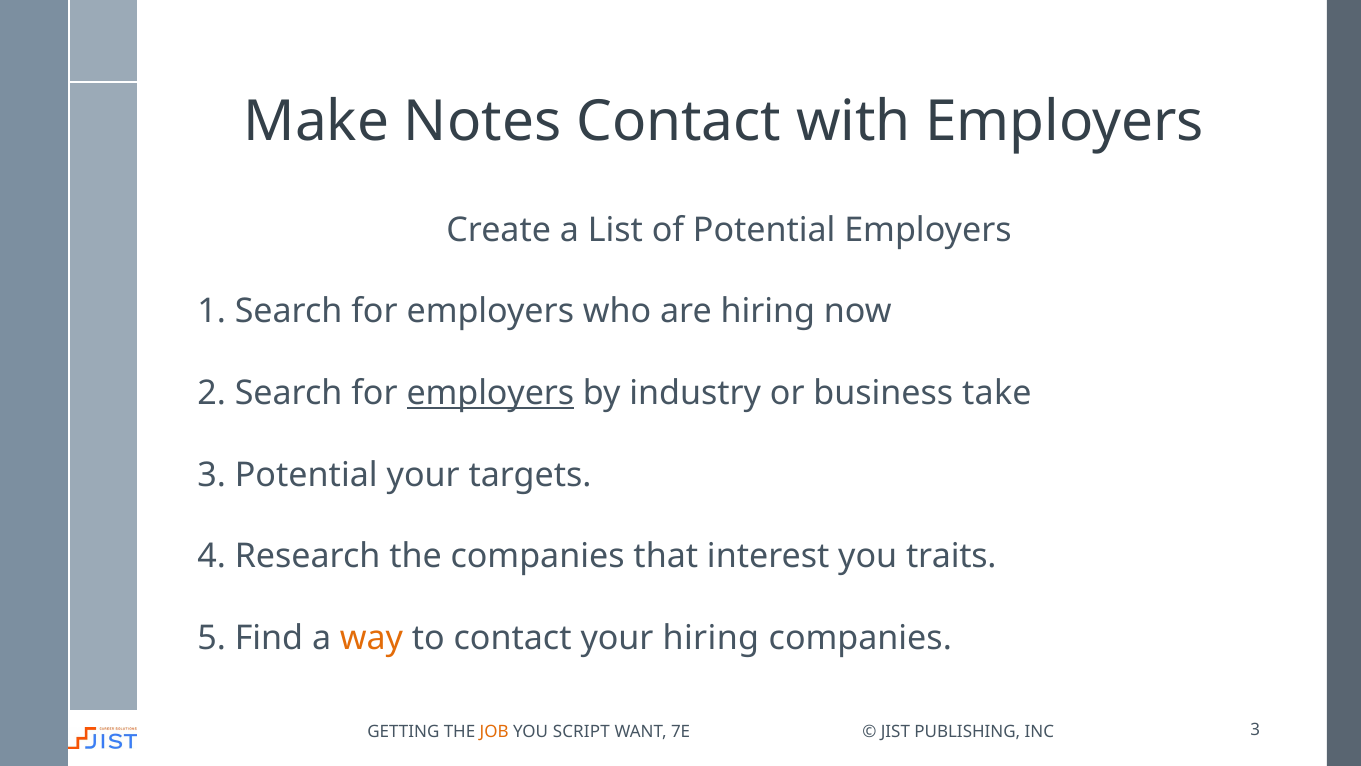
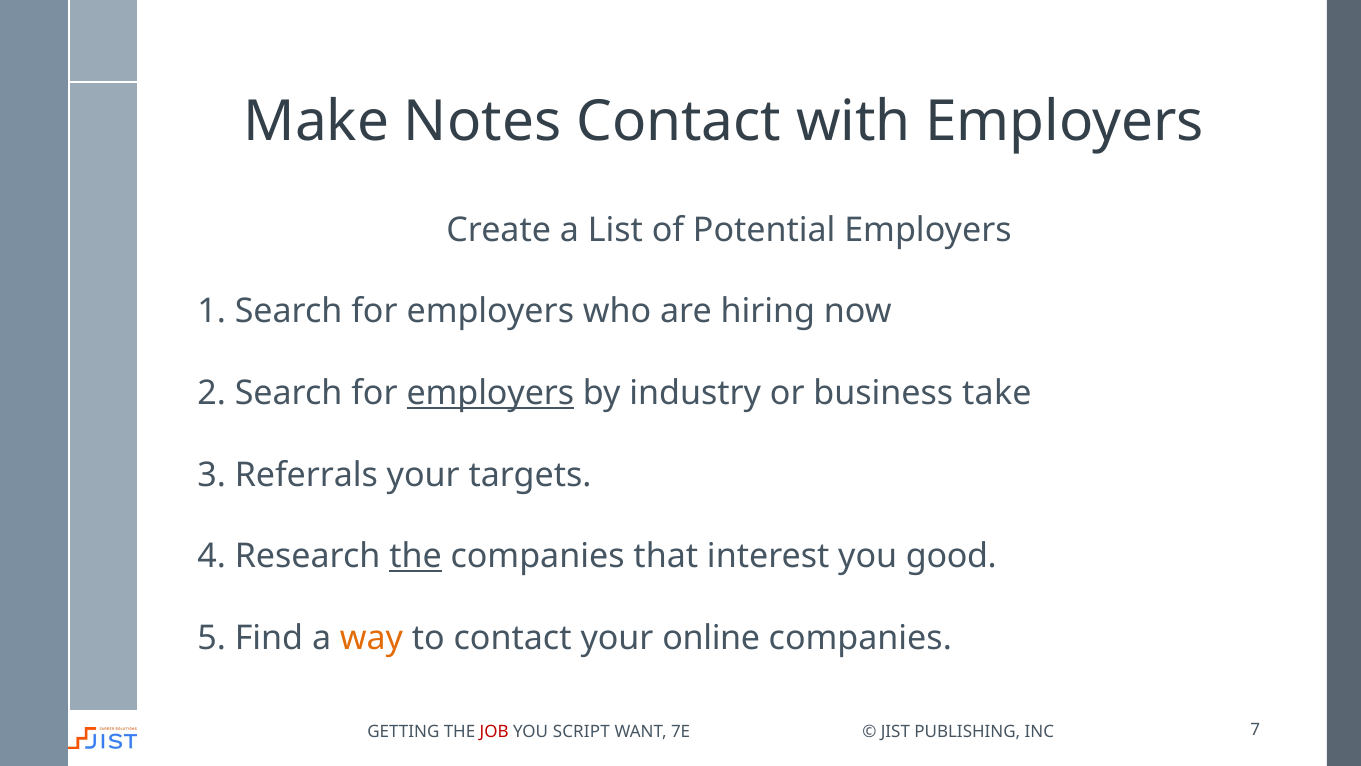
3 Potential: Potential -> Referrals (306, 475)
the underline: none -> present (416, 557)
traits: traits -> good (951, 557)
your hiring: hiring -> online (711, 638)
JOB colour: orange -> red (494, 731)
INC 3: 3 -> 7 (1255, 730)
